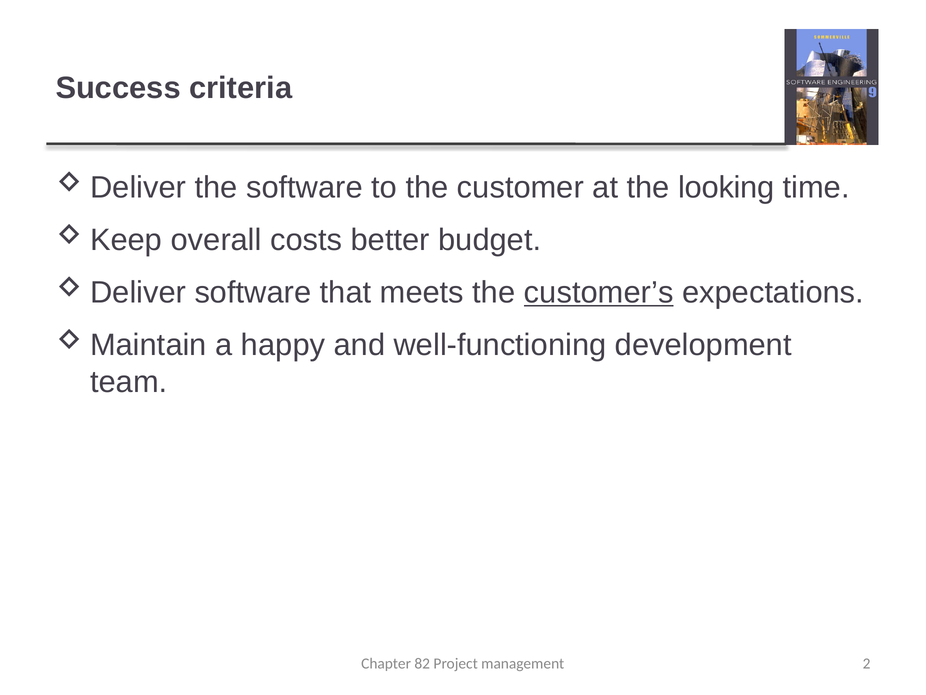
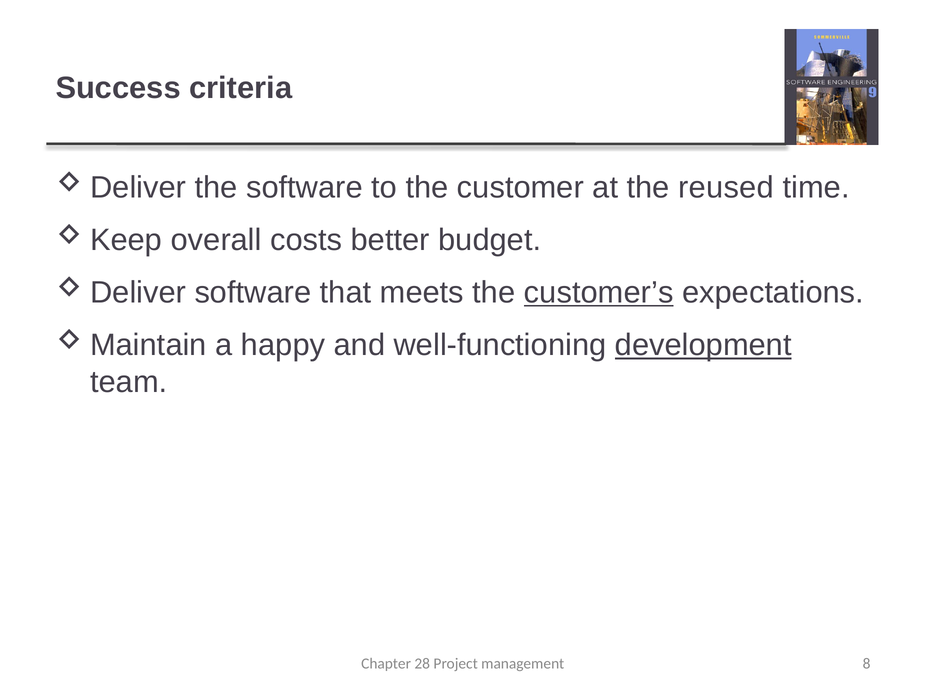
looking: looking -> reused (726, 187)
development underline: none -> present (703, 345)
82: 82 -> 28 (422, 663)
2: 2 -> 8 (867, 663)
